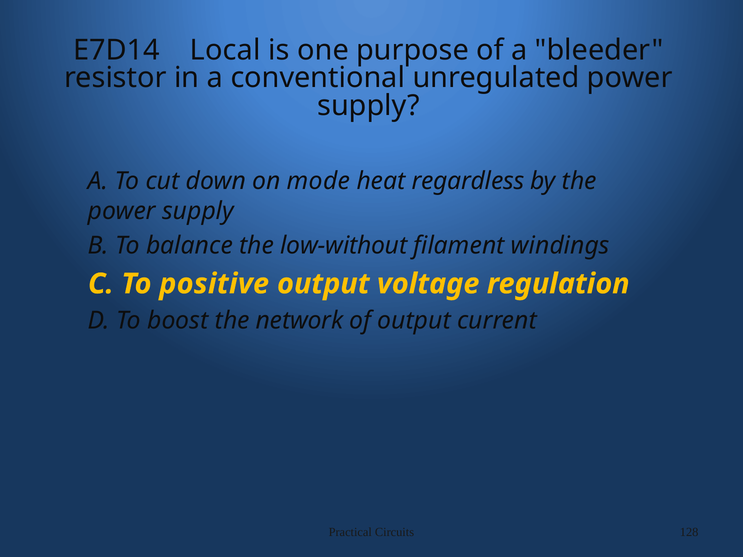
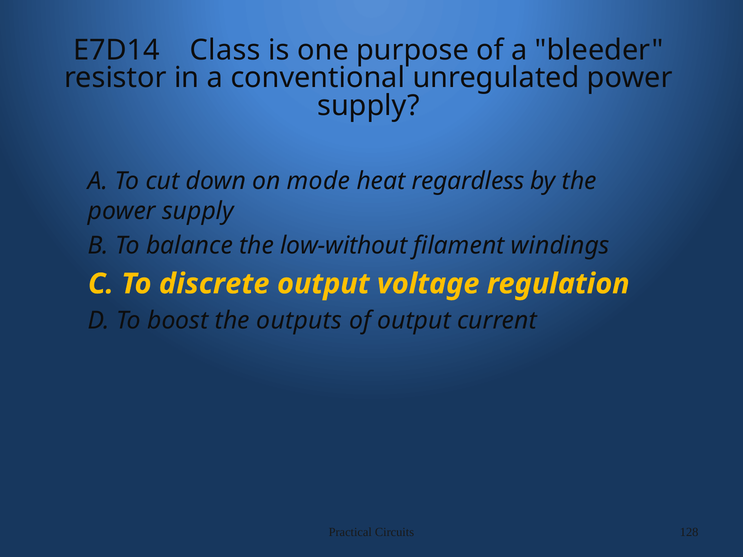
Local: Local -> Class (225, 50)
positive: positive -> discrete (214, 284)
network: network -> outputs (299, 321)
